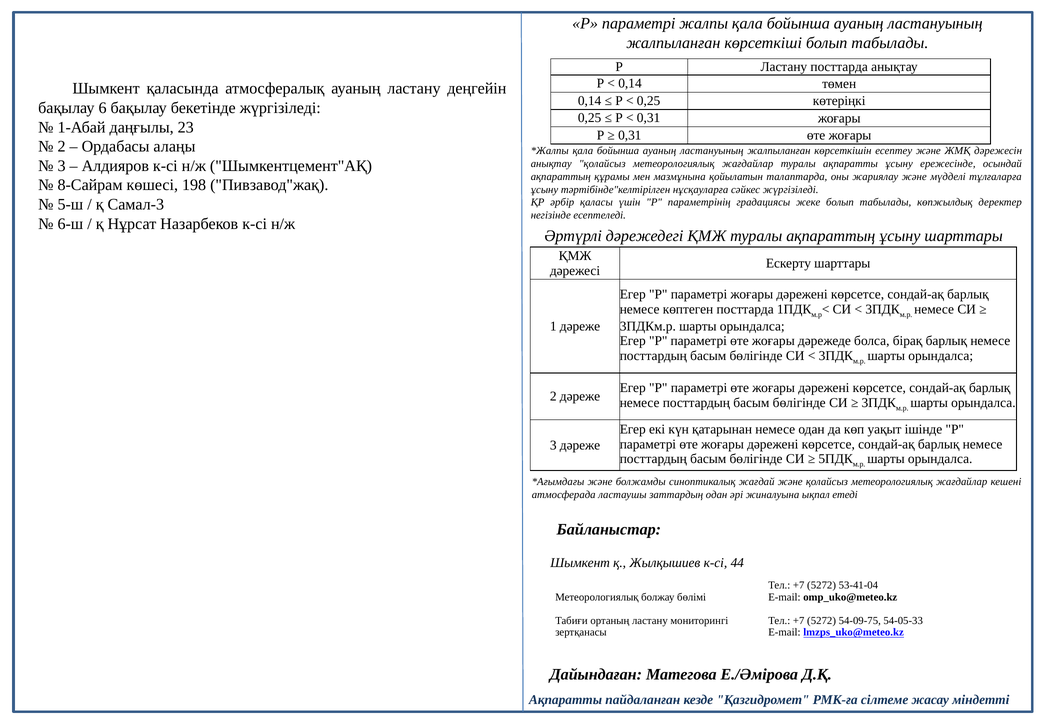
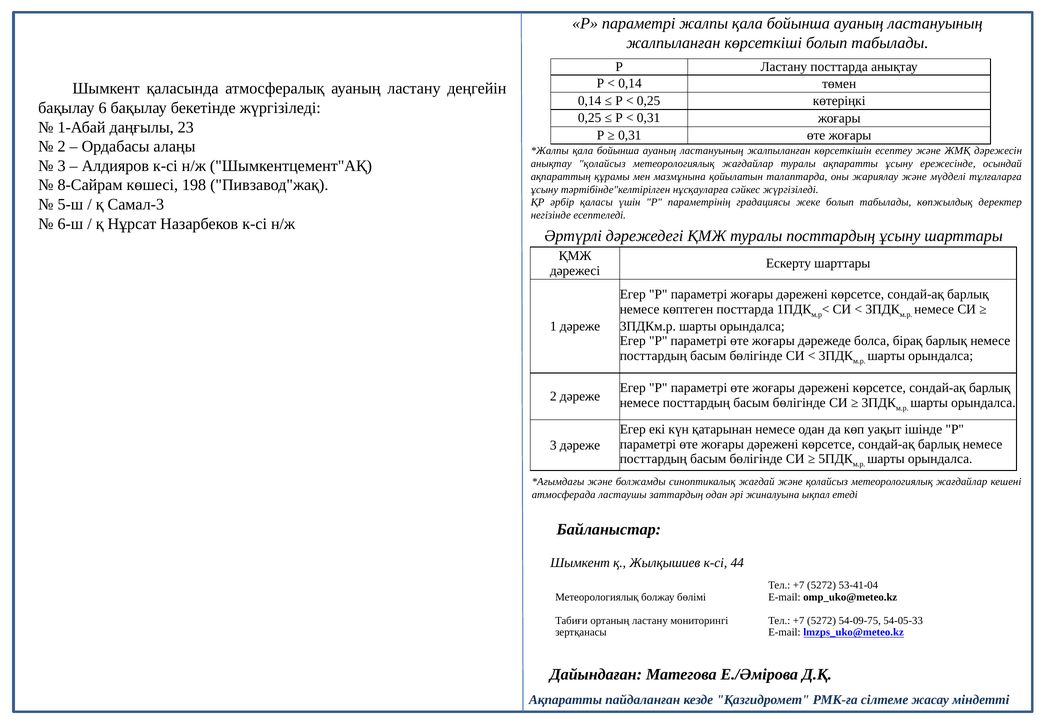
туралы ақпараттың: ақпараттың -> посттардың (831, 236)
